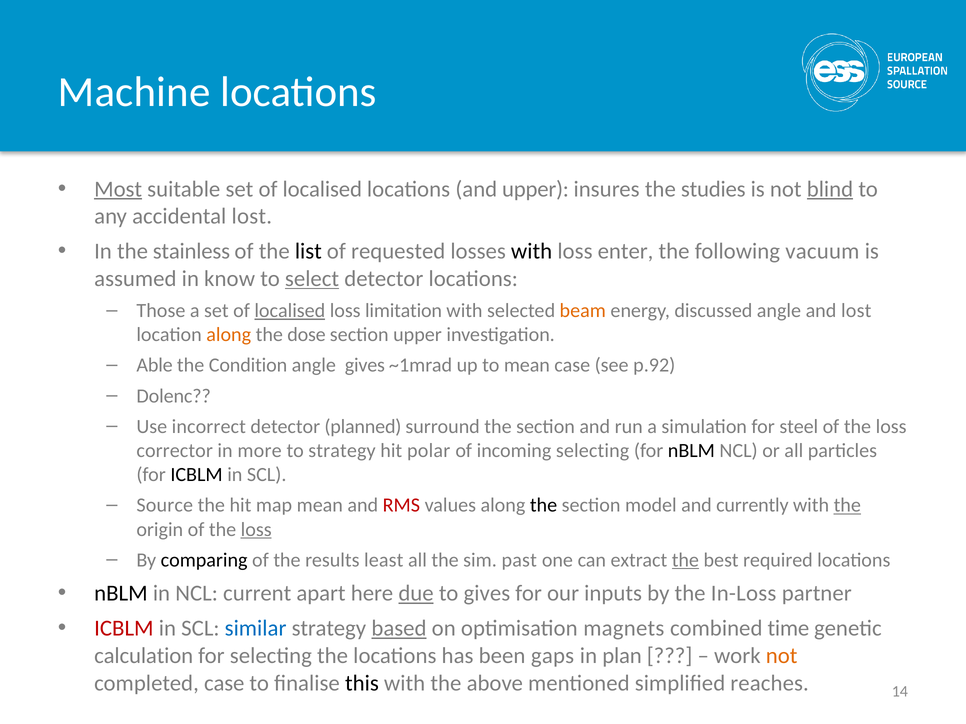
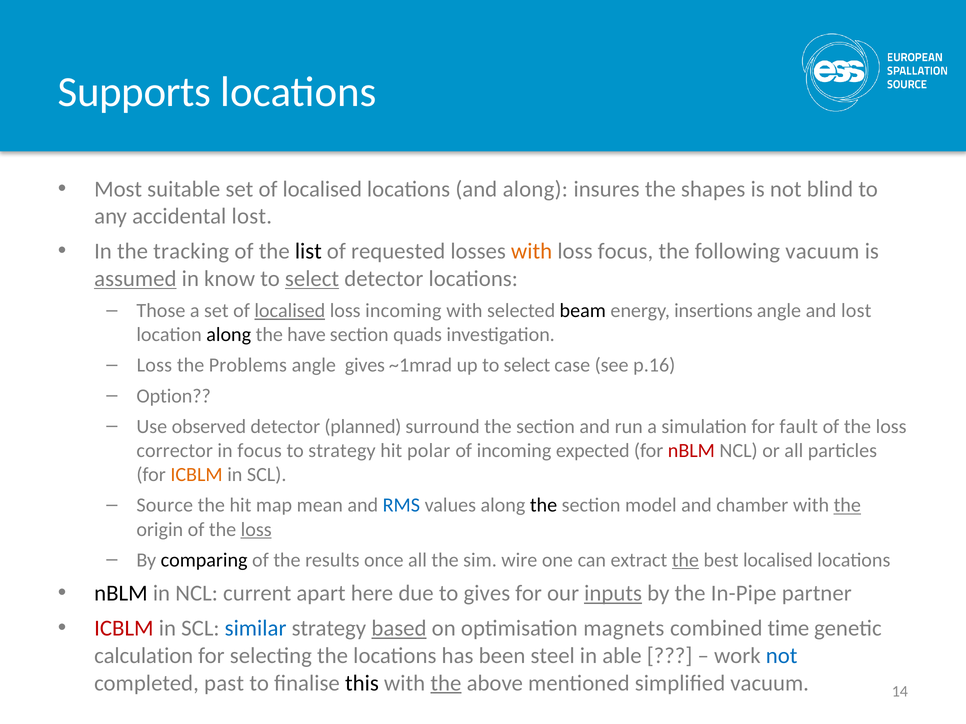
Machine: Machine -> Supports (134, 92)
Most underline: present -> none (118, 189)
and upper: upper -> along (535, 189)
studies: studies -> shapes (713, 189)
blind underline: present -> none (830, 189)
stainless: stainless -> tracking (191, 251)
with colour: black -> orange (532, 251)
loss enter: enter -> focus (625, 251)
assumed underline: none -> present (135, 279)
loss limitation: limitation -> incoming (403, 311)
beam colour: orange -> black (583, 311)
discussed: discussed -> insertions (713, 311)
along colour: orange -> black (229, 335)
dose: dose -> have (306, 335)
section upper: upper -> quads (418, 335)
Able: Able -> Loss (154, 366)
Condition: Condition -> Problems (248, 366)
up to mean: mean -> select (527, 366)
p.92: p.92 -> p.16 (654, 366)
Dolenc: Dolenc -> Option (174, 396)
incorrect: incorrect -> observed (209, 427)
steel: steel -> fault (799, 427)
in more: more -> focus (260, 451)
incoming selecting: selecting -> expected (593, 451)
nBLM colour: black -> red (691, 451)
ICBLM colour: black -> orange (197, 475)
RMS colour: red -> blue (401, 506)
currently: currently -> chamber (752, 506)
least: least -> once (384, 560)
past: past -> wire (519, 560)
best required: required -> localised (778, 560)
due underline: present -> none (416, 594)
inputs underline: none -> present (613, 594)
In-Loss: In-Loss -> In-Pipe (744, 594)
gaps: gaps -> steel (553, 656)
plan: plan -> able (622, 656)
not colour: orange -> blue (782, 656)
completed case: case -> past (224, 684)
the underline: none -> present (446, 684)
simplified reaches: reaches -> vacuum (770, 684)
